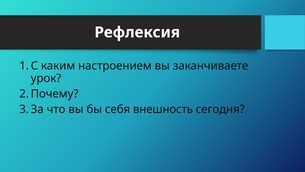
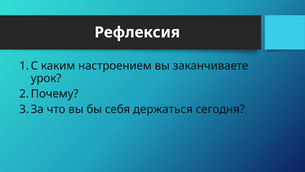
внешность: внешность -> держаться (163, 109)
